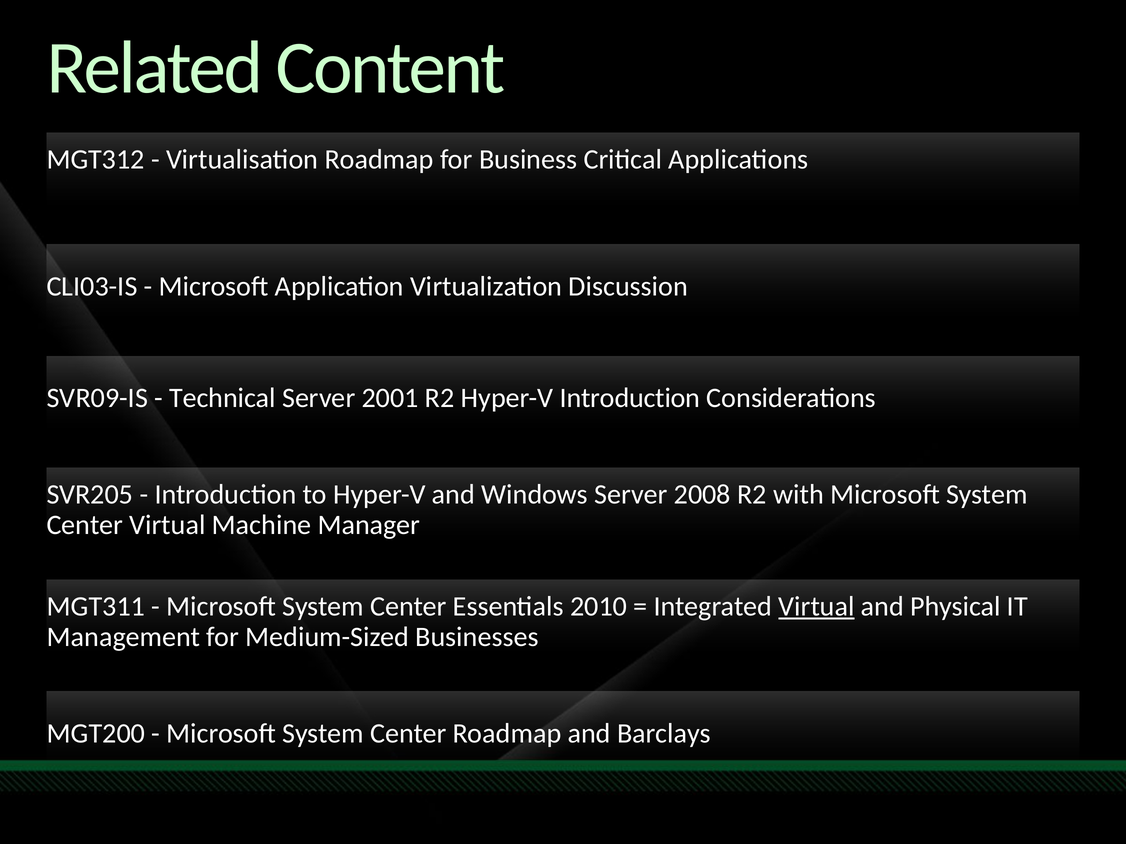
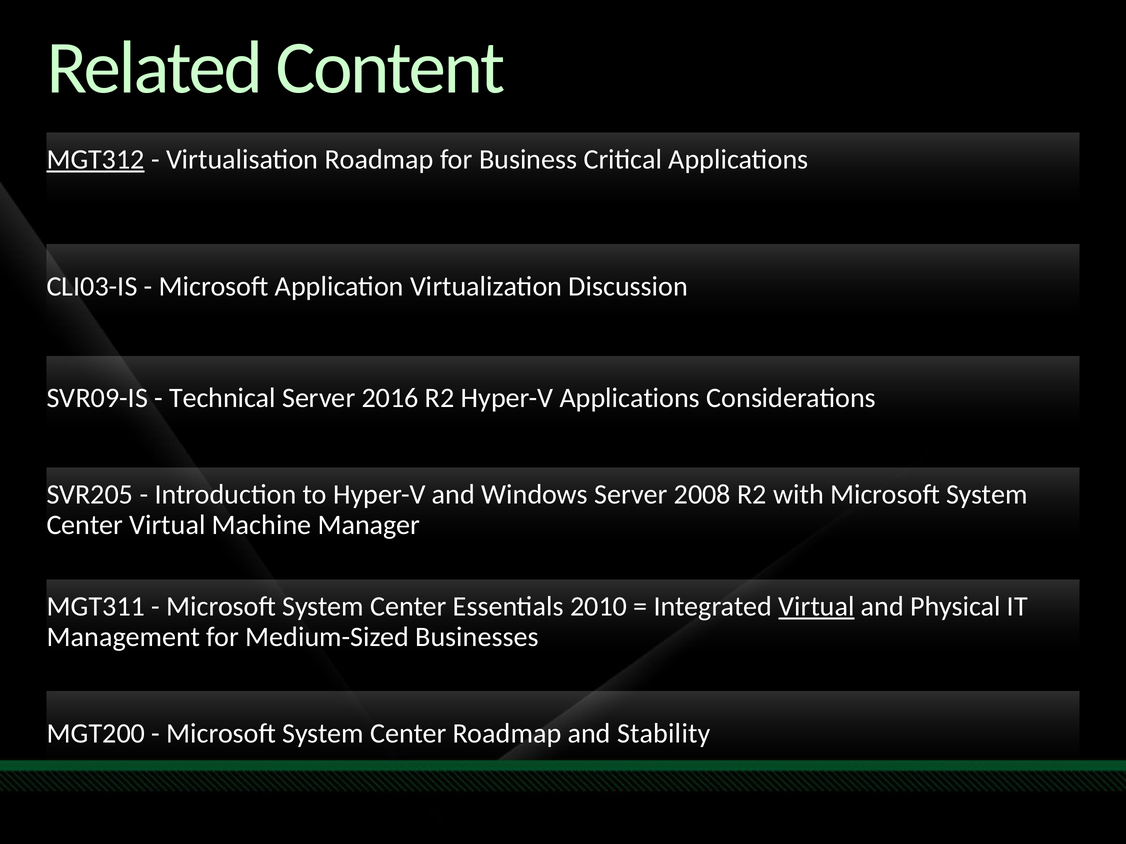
MGT312 underline: none -> present (96, 160)
2001: 2001 -> 2016 (390, 398)
Hyper-V Introduction: Introduction -> Applications (630, 398)
Barclays: Barclays -> Stability (664, 734)
